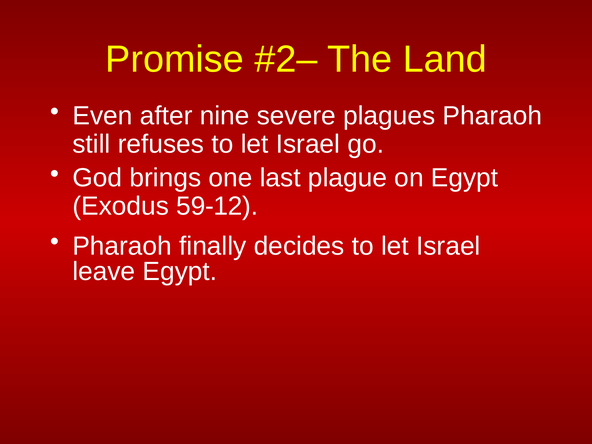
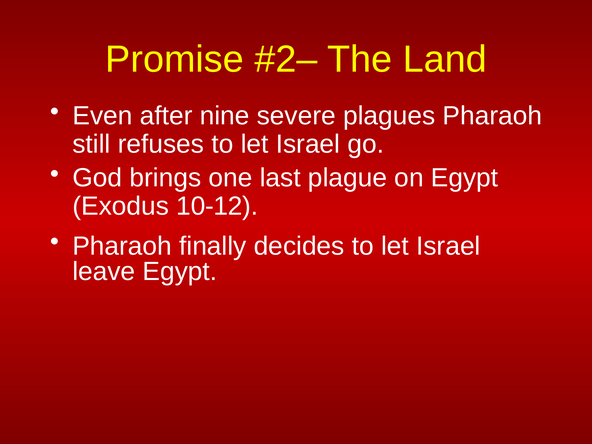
59-12: 59-12 -> 10-12 (217, 206)
